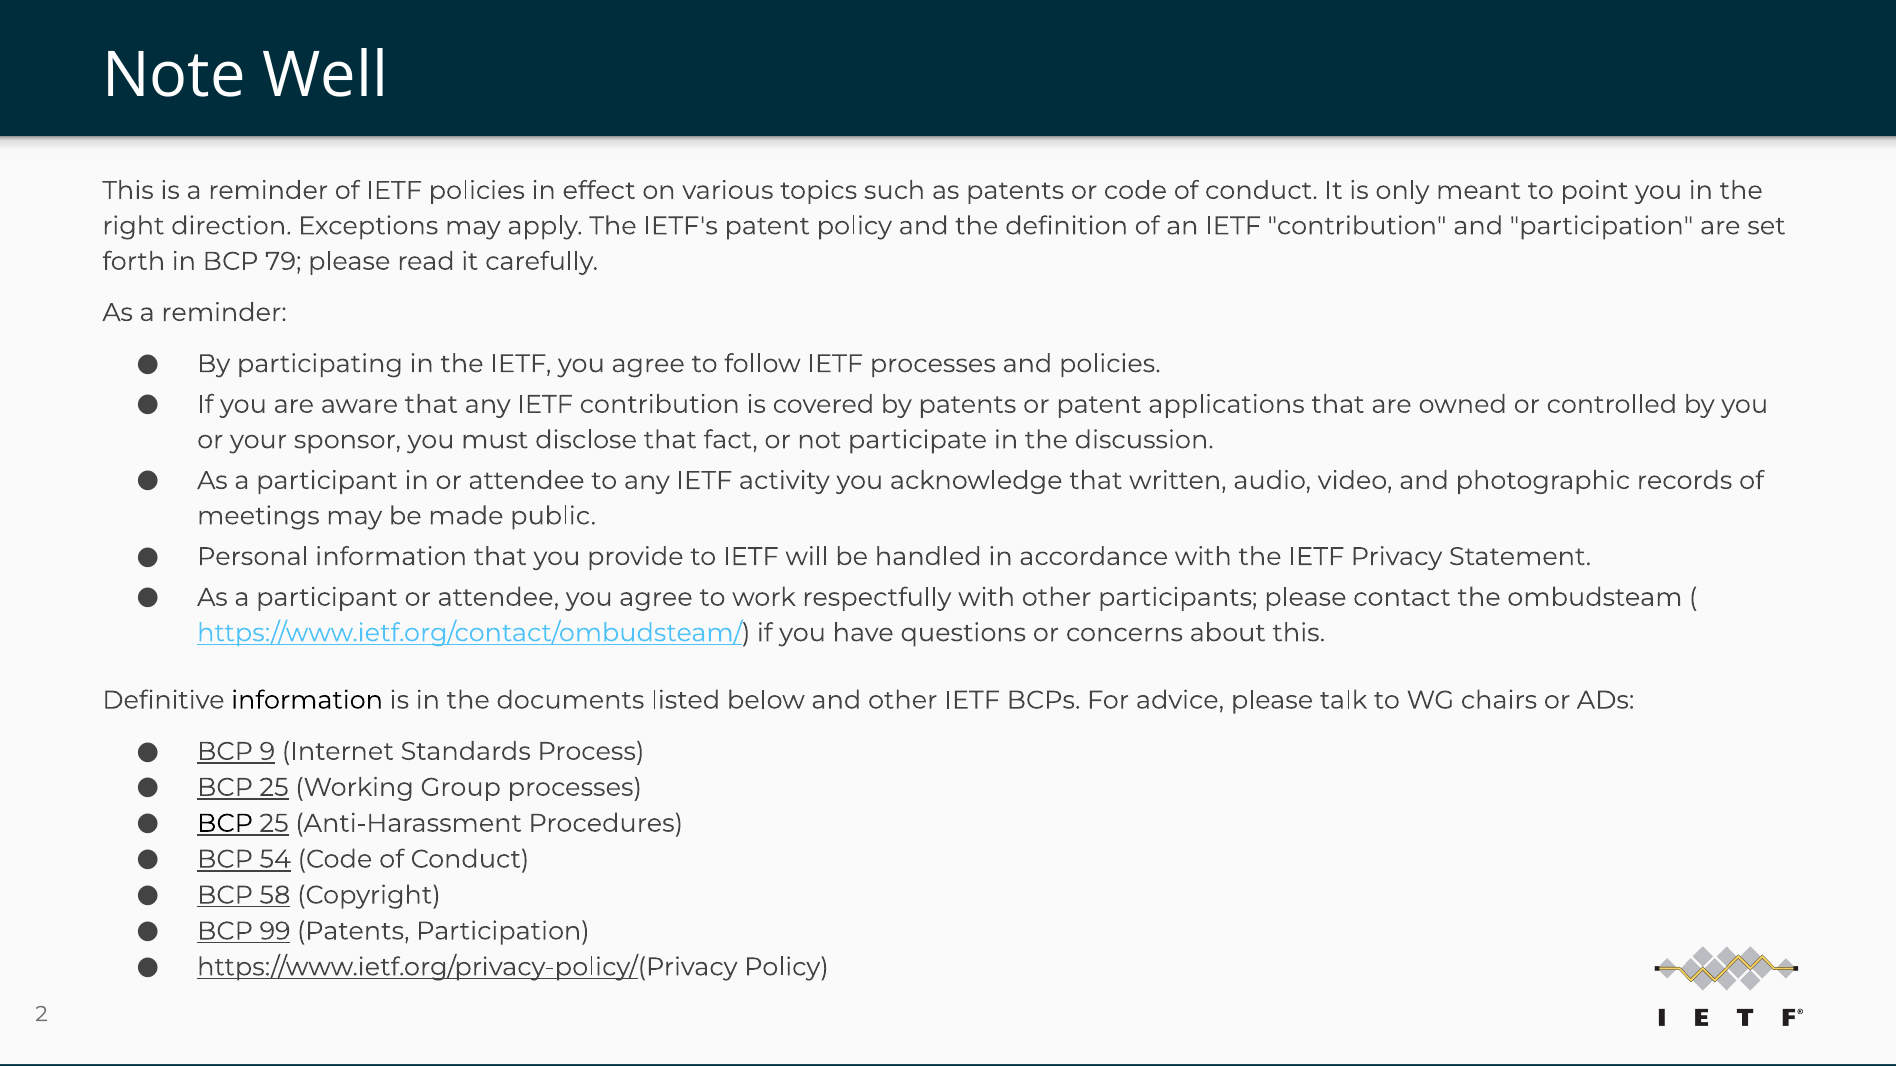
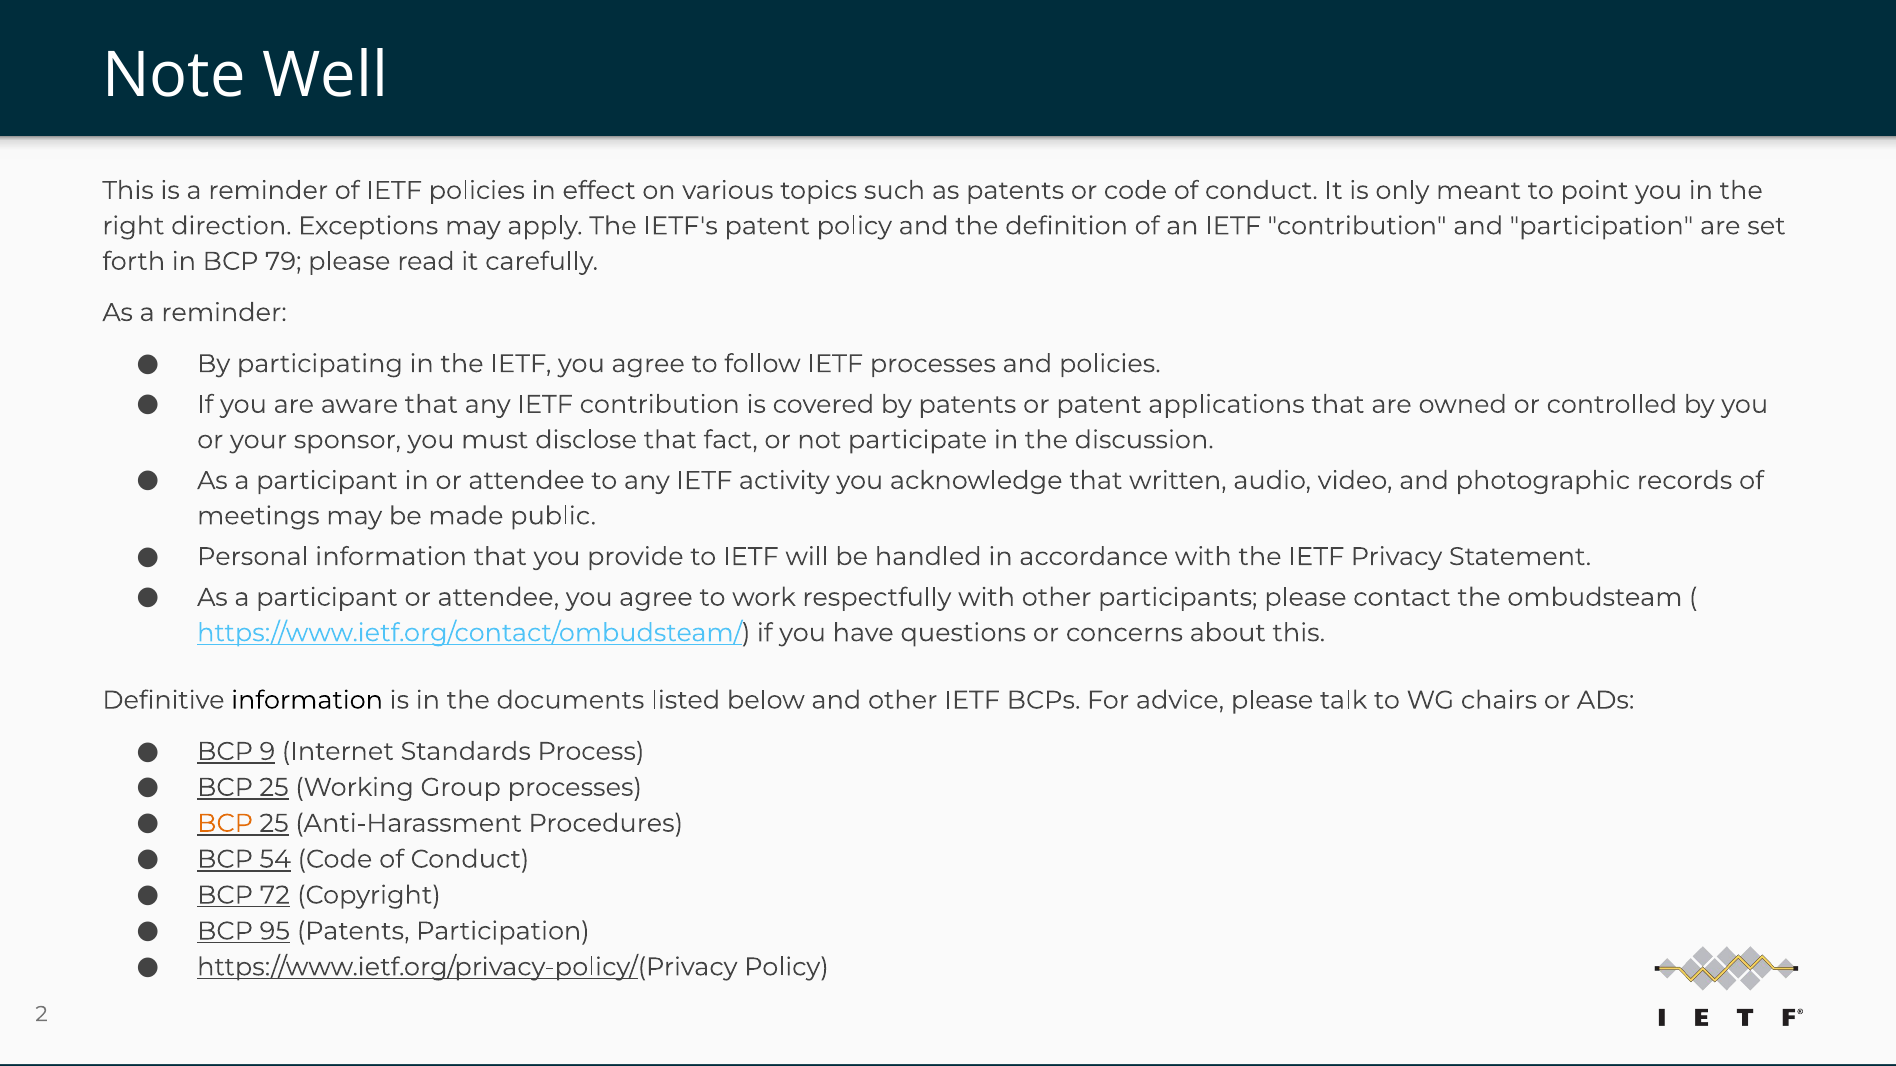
BCP colour: black -> orange (225, 824)
58: 58 -> 72 (275, 896)
99: 99 -> 95 (275, 931)
